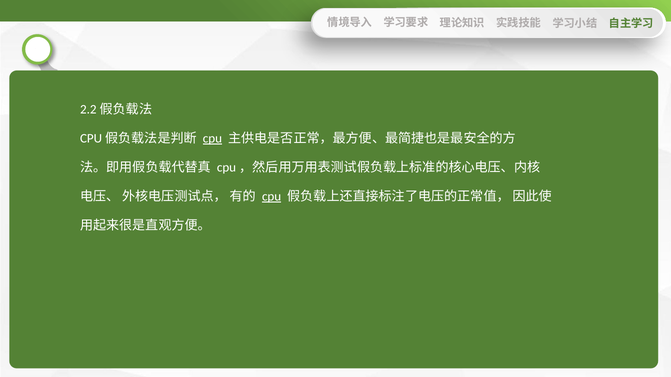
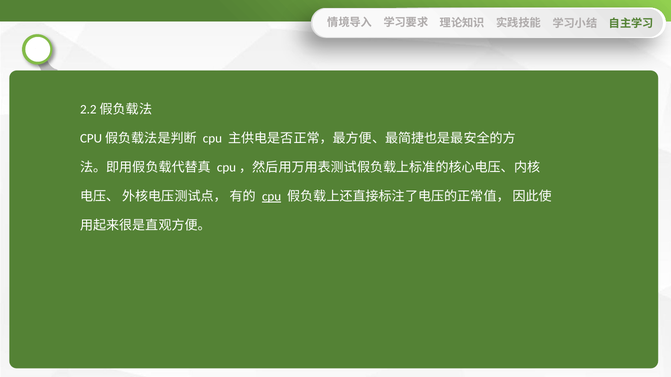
cpu underline: present -> none (212, 139)
